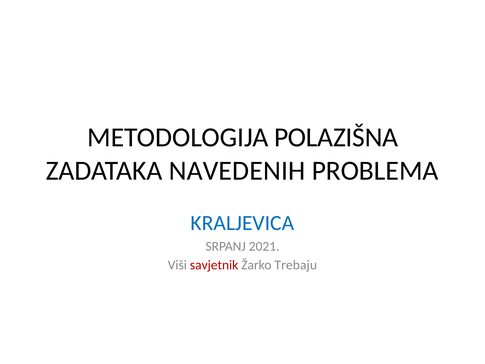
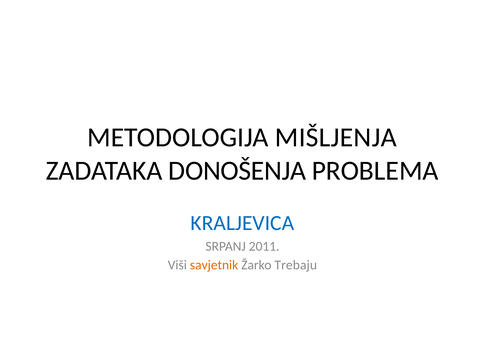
POLAZIŠNA: POLAZIŠNA -> MIŠLJENJA (336, 137)
NAVEDENIH: NAVEDENIH -> DONOŠENJA (237, 170)
2021: 2021 -> 2011 (264, 246)
savjetnik colour: red -> orange (214, 265)
